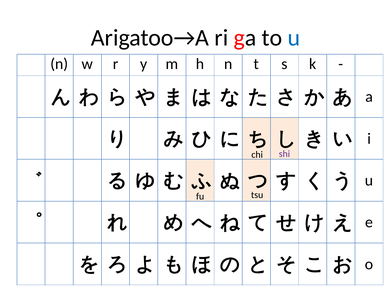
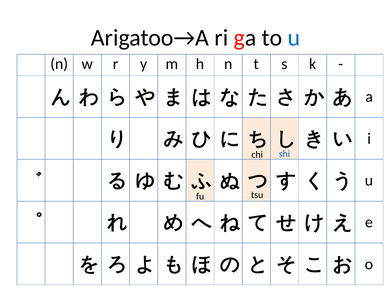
shi colour: purple -> blue (284, 154)
